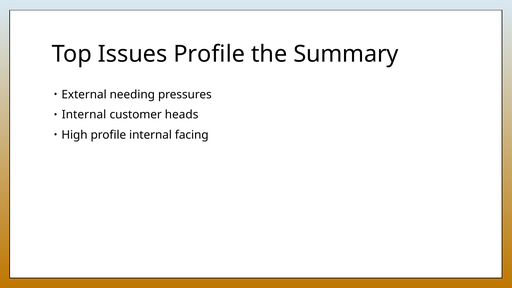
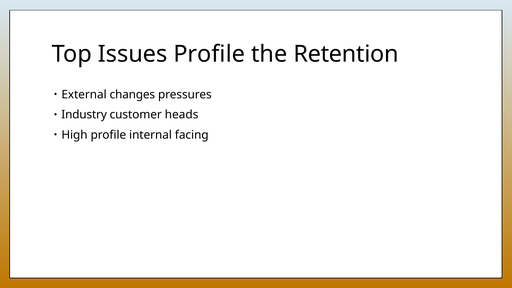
Summary: Summary -> Retention (346, 54)
needing: needing -> changes (132, 95)
Internal: Internal -> Industry (84, 115)
